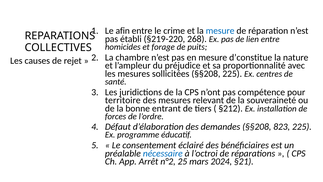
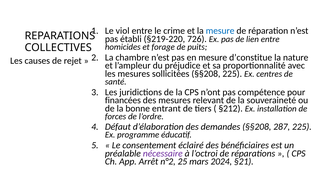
afin: afin -> viol (123, 31)
268: 268 -> 726 (197, 39)
territoire: territoire -> financées (123, 100)
823: 823 -> 287 (282, 127)
nécessaire colour: blue -> purple (163, 153)
